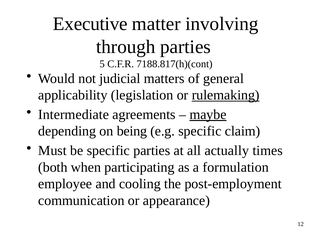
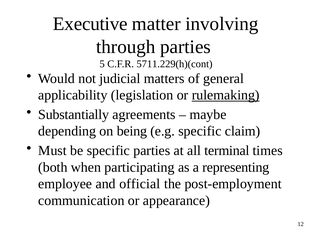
7188.817(h)(cont: 7188.817(h)(cont -> 5711.229(h)(cont (175, 64)
Intermediate: Intermediate -> Substantially (74, 115)
maybe underline: present -> none (208, 115)
actually: actually -> terminal (227, 151)
formulation: formulation -> representing (236, 167)
cooling: cooling -> official (140, 184)
